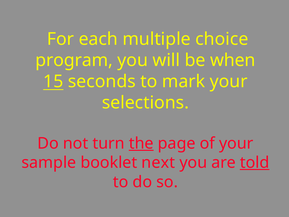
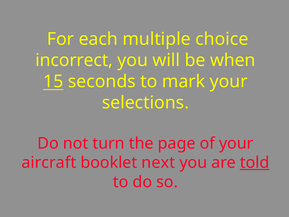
program: program -> incorrect (74, 60)
the underline: present -> none (141, 143)
sample: sample -> aircraft (49, 162)
